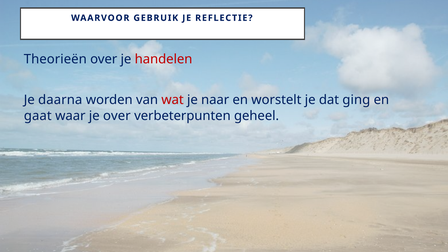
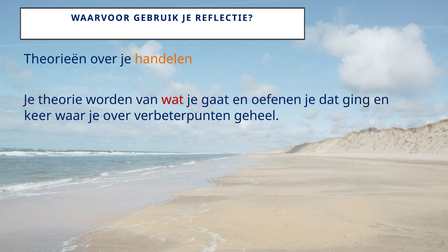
handelen colour: red -> orange (164, 59)
daarna: daarna -> theorie (60, 100)
naar: naar -> gaat (215, 100)
worstelt: worstelt -> oefenen (276, 100)
gaat: gaat -> keer (38, 116)
